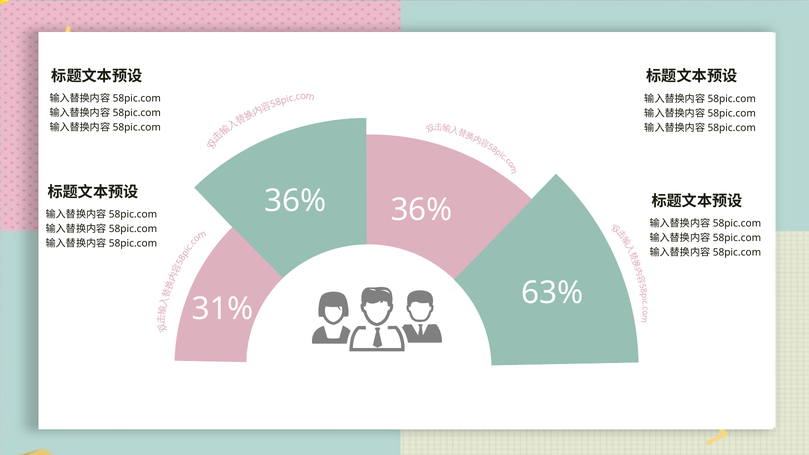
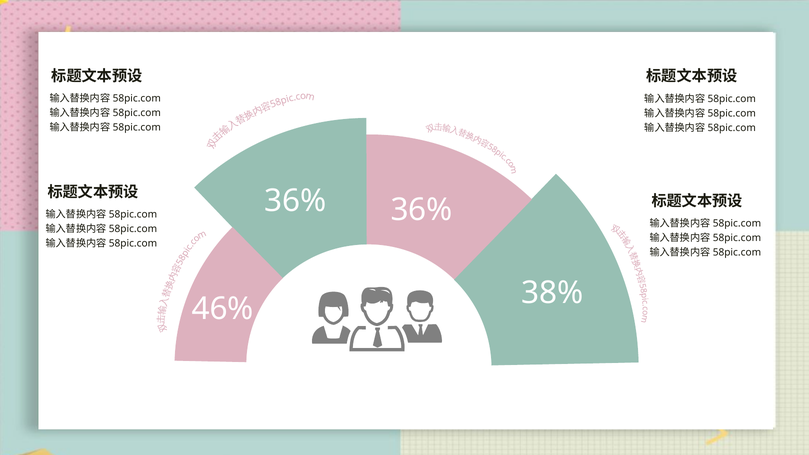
63%: 63% -> 38% (552, 293)
31%: 31% -> 46% (223, 309)
